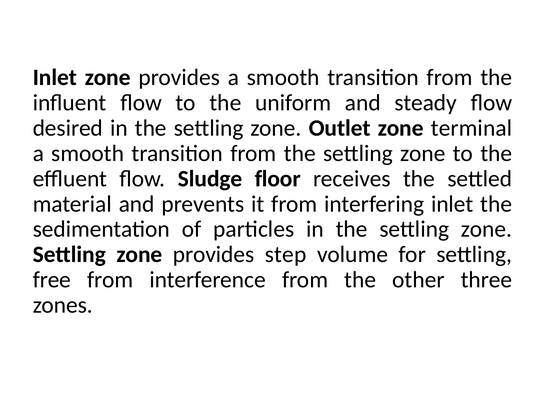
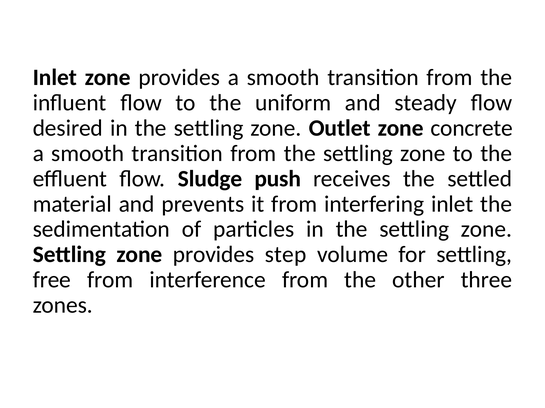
terminal: terminal -> concrete (472, 128)
floor: floor -> push (278, 179)
